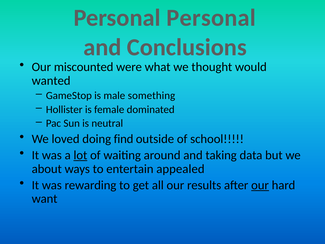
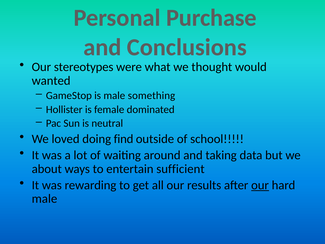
Personal Personal: Personal -> Purchase (211, 18)
miscounted: miscounted -> stereotypes (84, 67)
lot underline: present -> none (80, 155)
appealed: appealed -> sufficient (180, 169)
want: want -> male (44, 199)
